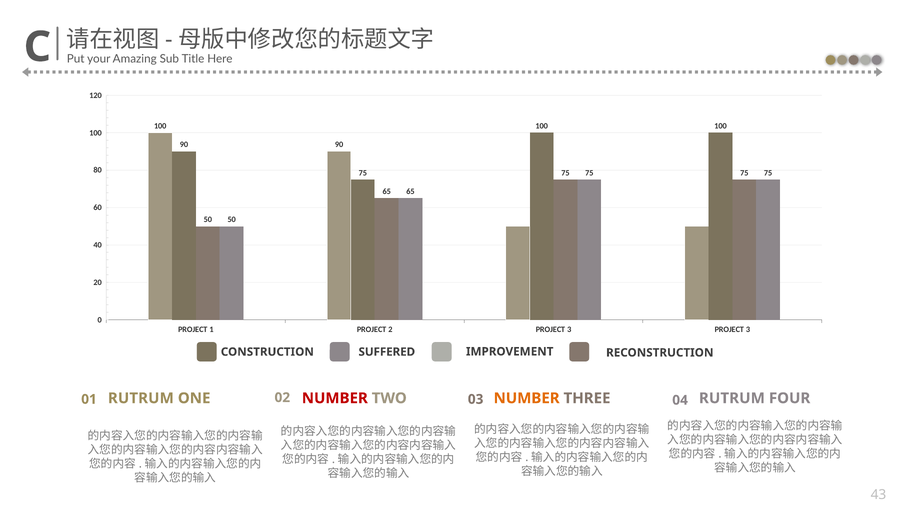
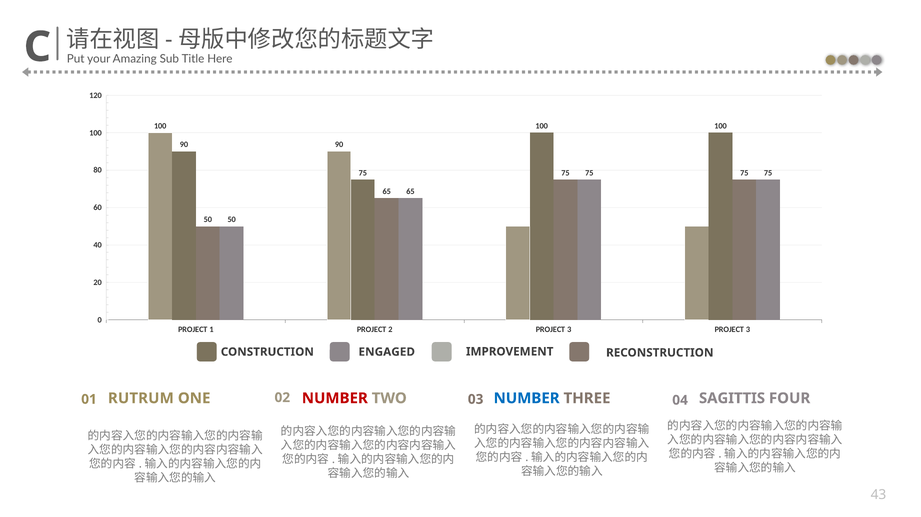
SUFFERED: SUFFERED -> ENGAGED (387, 352)
NUMBER colour: orange -> blue (527, 398)
03 RUTRUM: RUTRUM -> SAGITTIS (732, 398)
